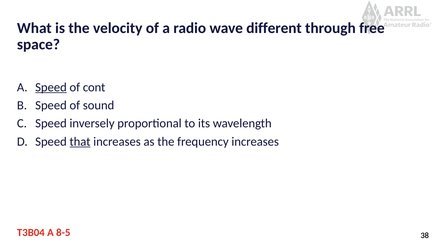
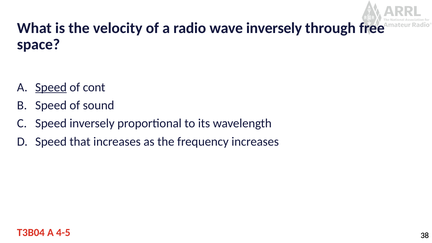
wave different: different -> inversely (274, 28)
that underline: present -> none (80, 142)
8-5: 8-5 -> 4-5 (63, 233)
